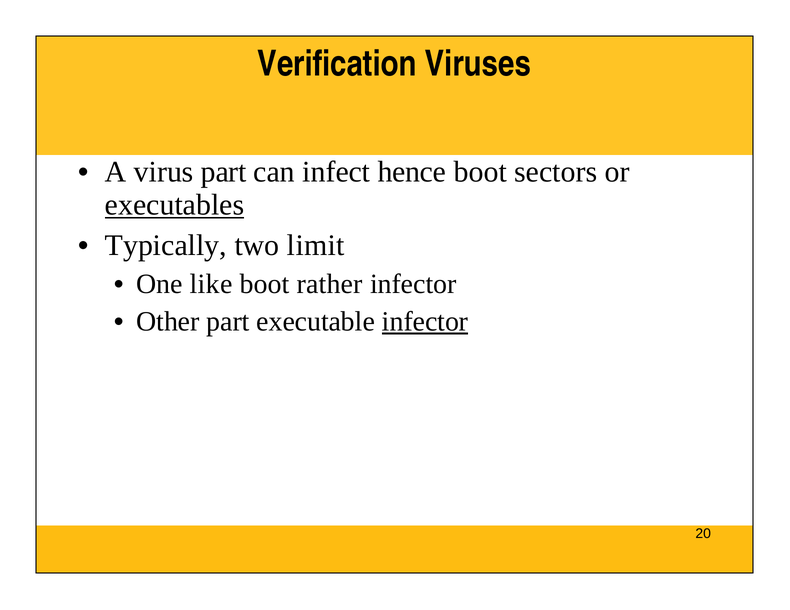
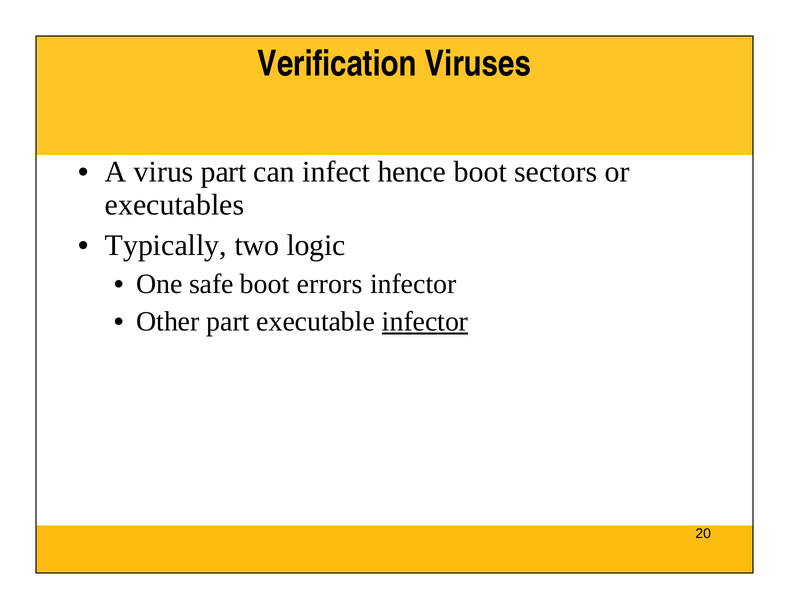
executables underline: present -> none (175, 205)
limit: limit -> logic (316, 245)
like: like -> safe (211, 284)
rather: rather -> errors (330, 284)
